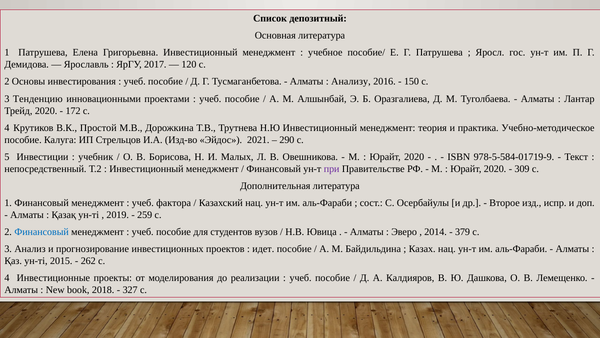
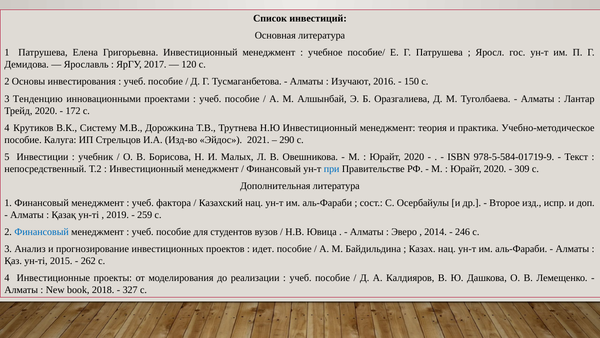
депозитный: депозитный -> инвестиций (318, 19)
Анализу: Анализу -> Изучают (351, 82)
Простой: Простой -> Систему (98, 128)
при colour: purple -> blue (332, 169)
379: 379 -> 246 (463, 231)
